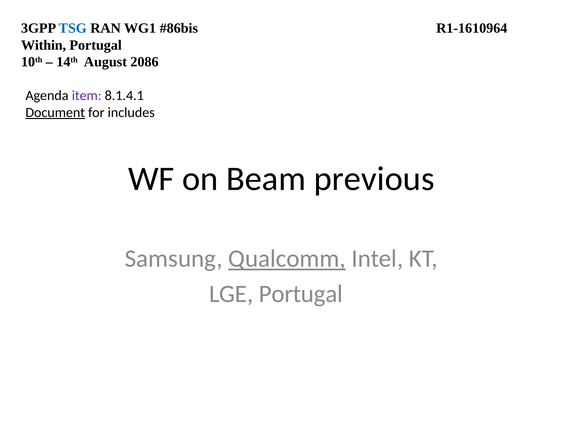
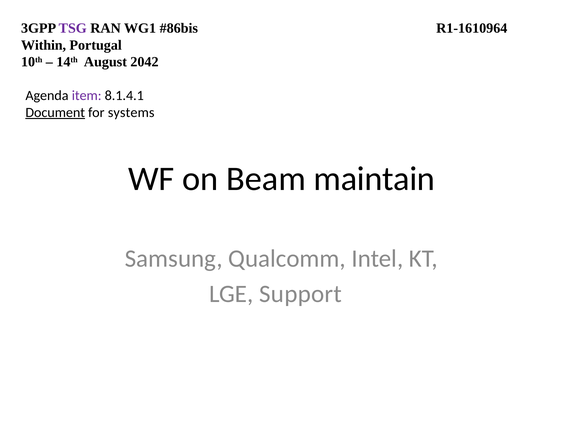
TSG colour: blue -> purple (73, 28)
2086: 2086 -> 2042 (144, 62)
includes: includes -> systems (131, 113)
previous: previous -> maintain (374, 179)
Qualcomm underline: present -> none (287, 259)
LGE Portugal: Portugal -> Support (301, 294)
